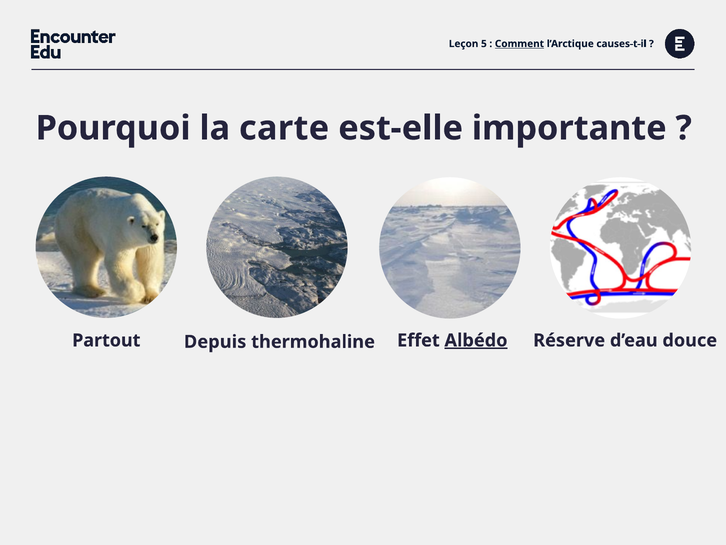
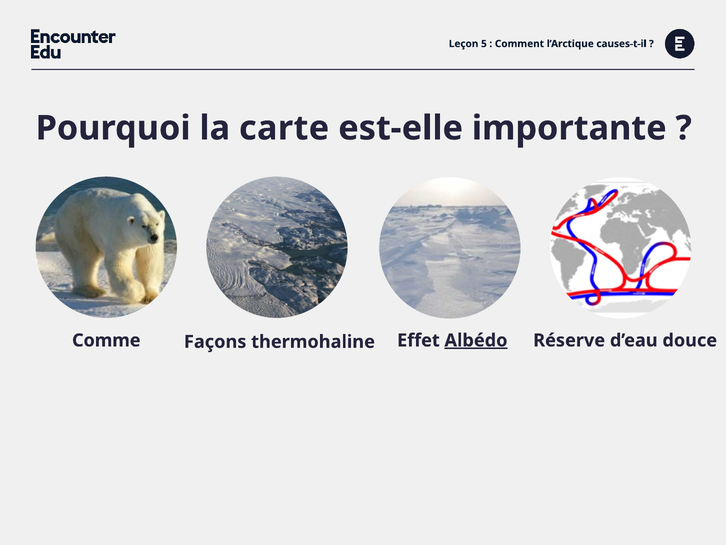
Comment underline: present -> none (519, 44)
Partout: Partout -> Comme (106, 340)
Depuis: Depuis -> Façons (215, 342)
